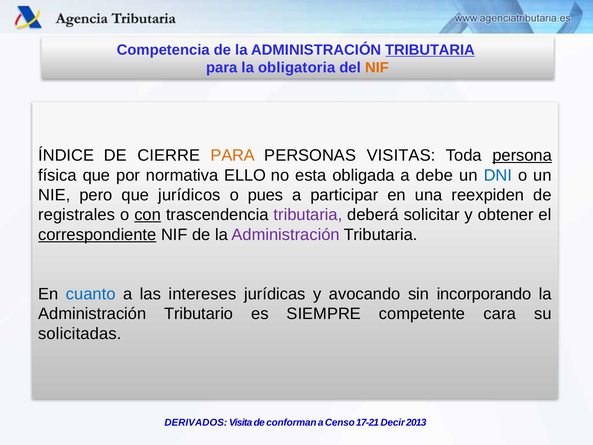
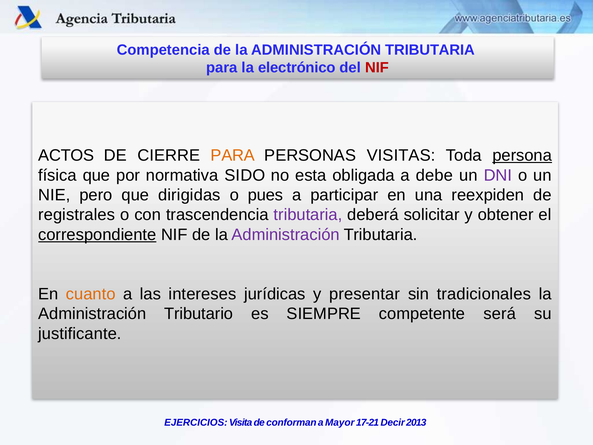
TRIBUTARIA underline: present -> none (430, 50)
obligatoria: obligatoria -> electrónico (297, 68)
NIF colour: orange -> red (377, 68)
ÍNDICE: ÍNDICE -> ACTOS (66, 155)
ELLO: ELLO -> SIDO (245, 175)
DNI colour: blue -> purple (498, 175)
jurídicos: jurídicos -> dirigidas (189, 195)
con underline: present -> none (148, 215)
cuanto colour: blue -> orange (91, 294)
avocando: avocando -> presentar (365, 294)
incorporando: incorporando -> tradicionales (484, 294)
cara: cara -> será (500, 314)
solicitadas: solicitadas -> justificante (80, 333)
DERIVADOS: DERIVADOS -> EJERCICIOS (196, 422)
Censo: Censo -> Mayor (340, 422)
